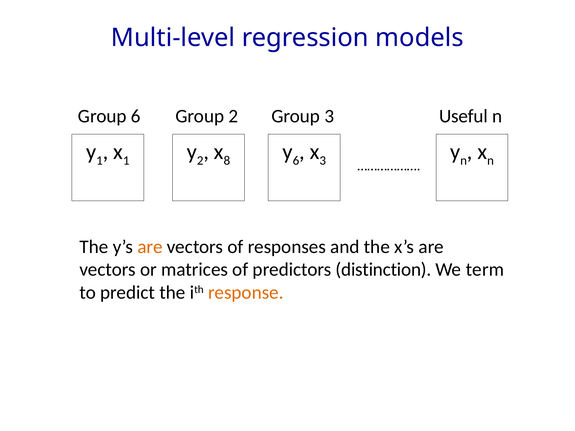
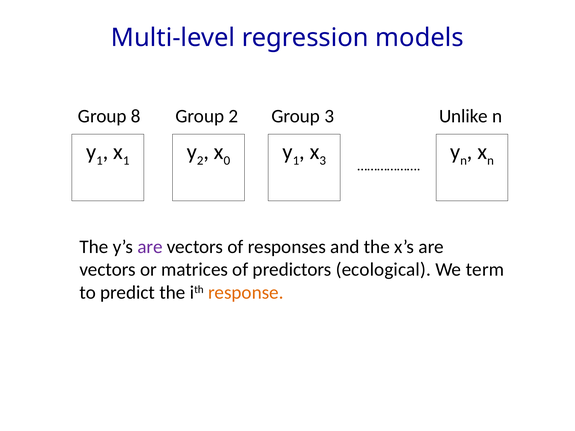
Group 6: 6 -> 8 (136, 116)
Useful: Useful -> Unlike (463, 116)
8: 8 -> 0 (227, 161)
6: 6 -> 1 (296, 161)
are colour: orange -> purple (150, 247)
distinction: distinction -> ecological (383, 270)
